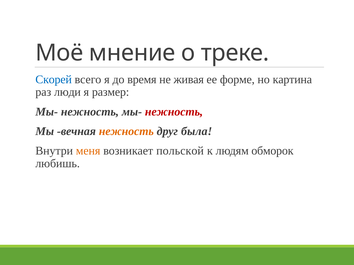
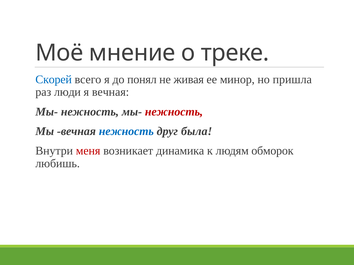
время: время -> понял (142, 80)
форме: форме -> минор (237, 80)
картина: картина -> пришла (292, 80)
я размер: размер -> вечная (111, 92)
нежность colour: orange -> blue (126, 132)
меня colour: orange -> red (88, 151)
польской: польской -> динамика (180, 151)
